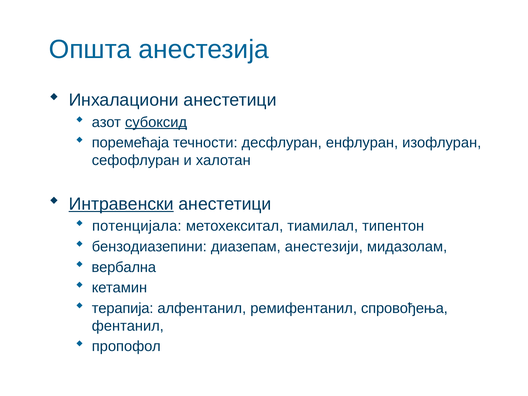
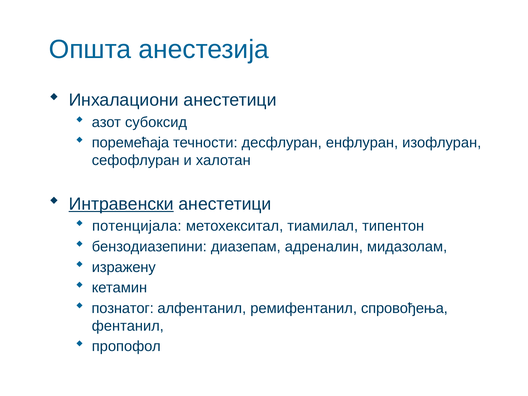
субоксид underline: present -> none (156, 122)
анестезији: анестезији -> адреналин (324, 247)
вербална: вербална -> изражену (124, 267)
терапија: терапија -> познатог (123, 308)
